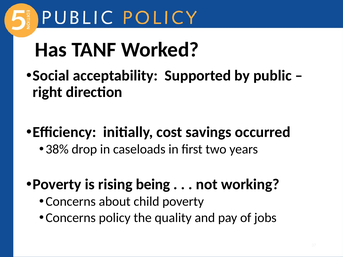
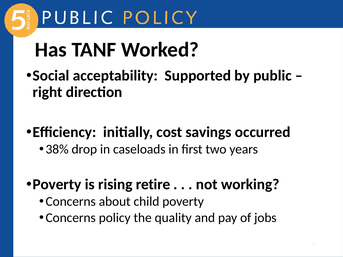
being: being -> retire (153, 185)
